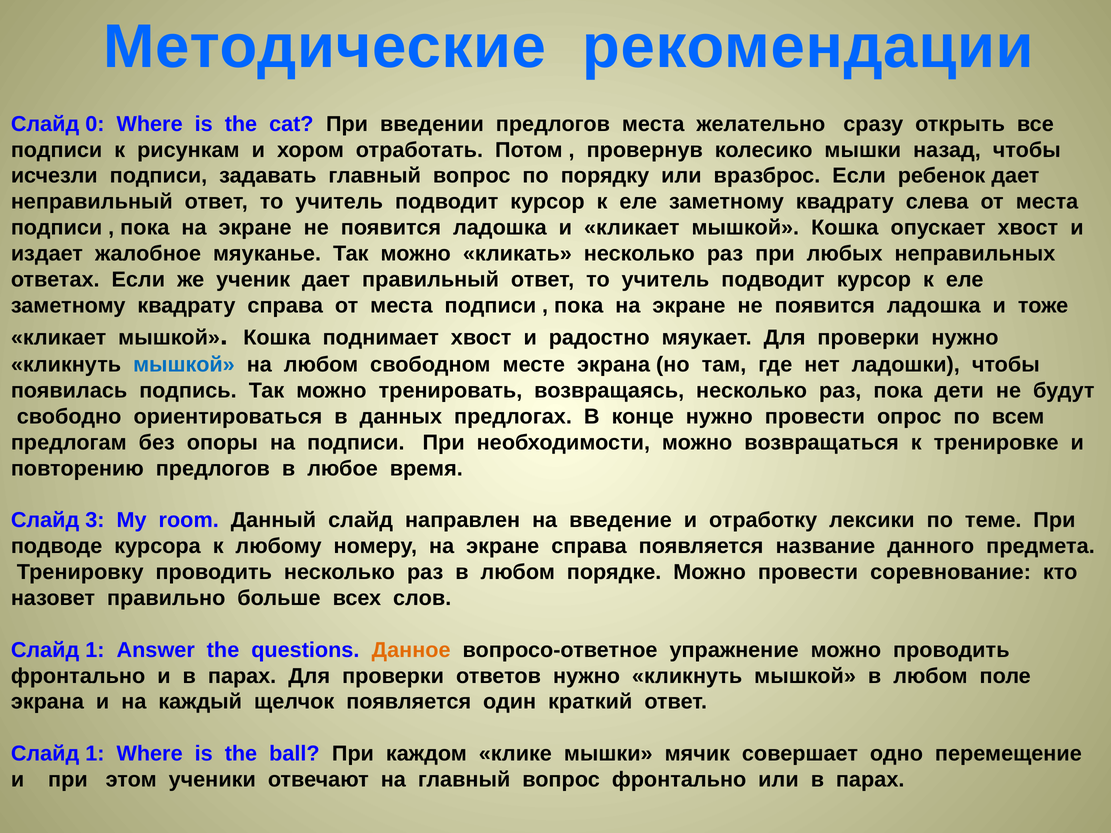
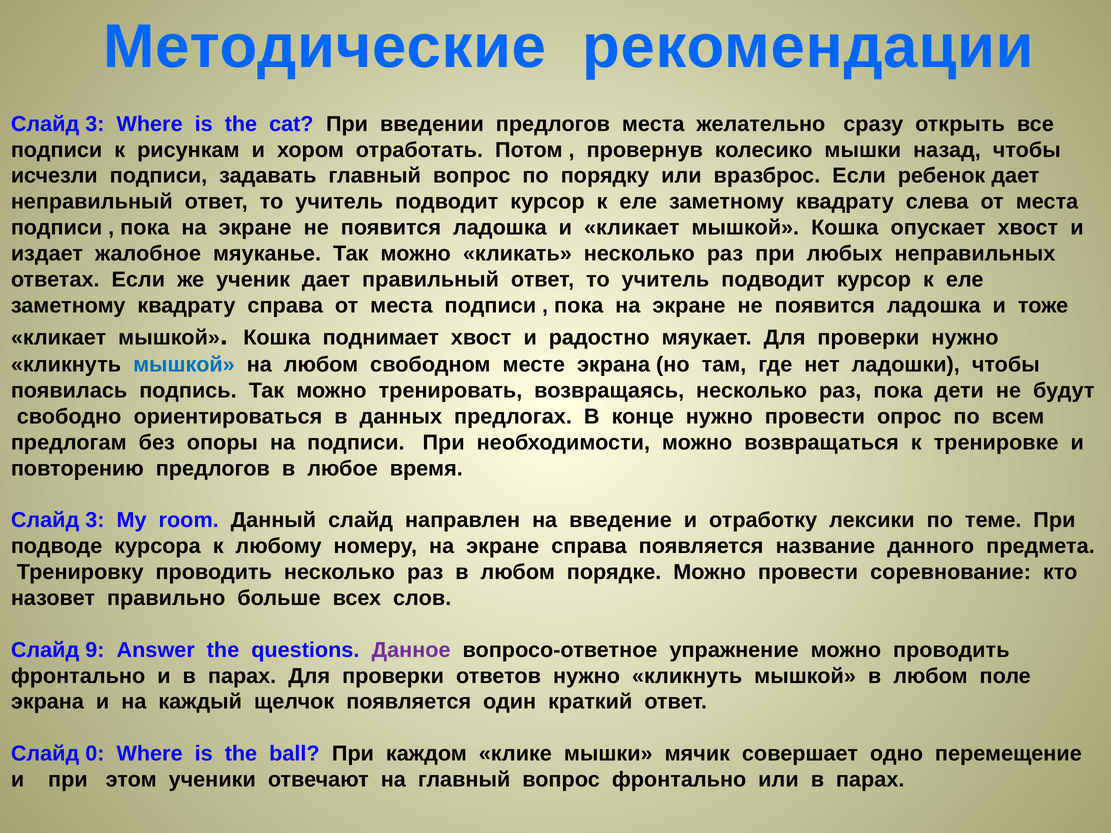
0: 0 -> 3 (95, 124)
1: 1 -> 9 (95, 650)
Данное colour: orange -> purple (411, 650)
1: 1 -> 0 (95, 754)
